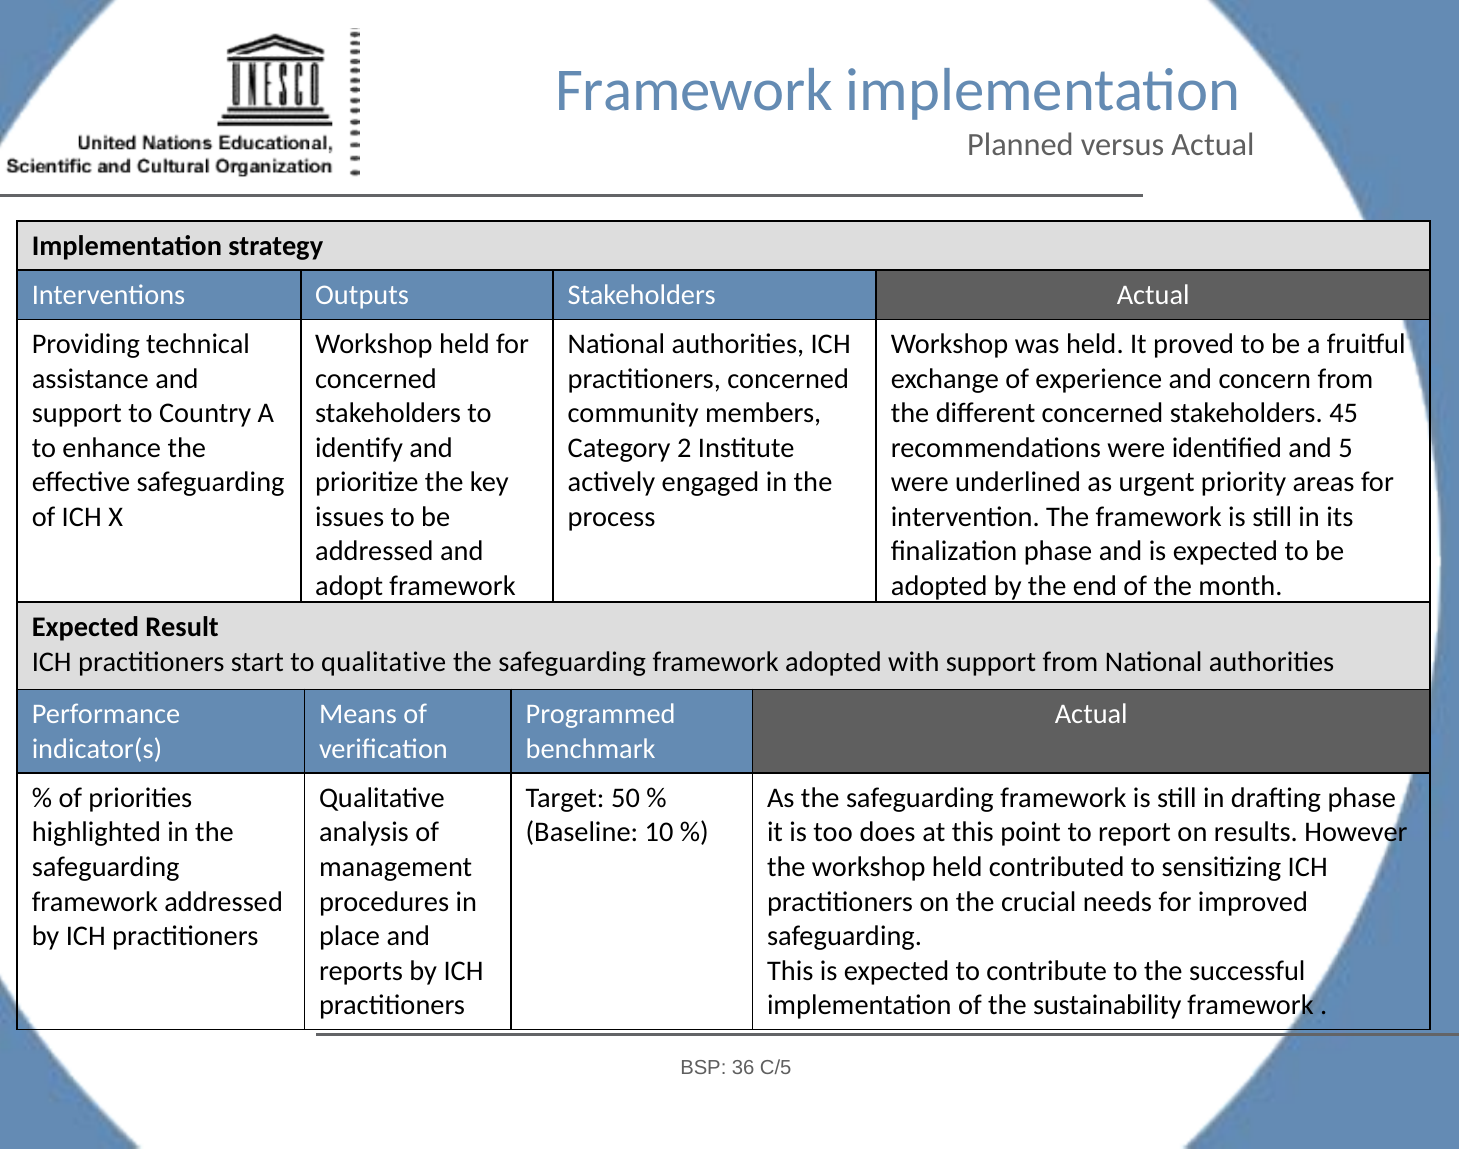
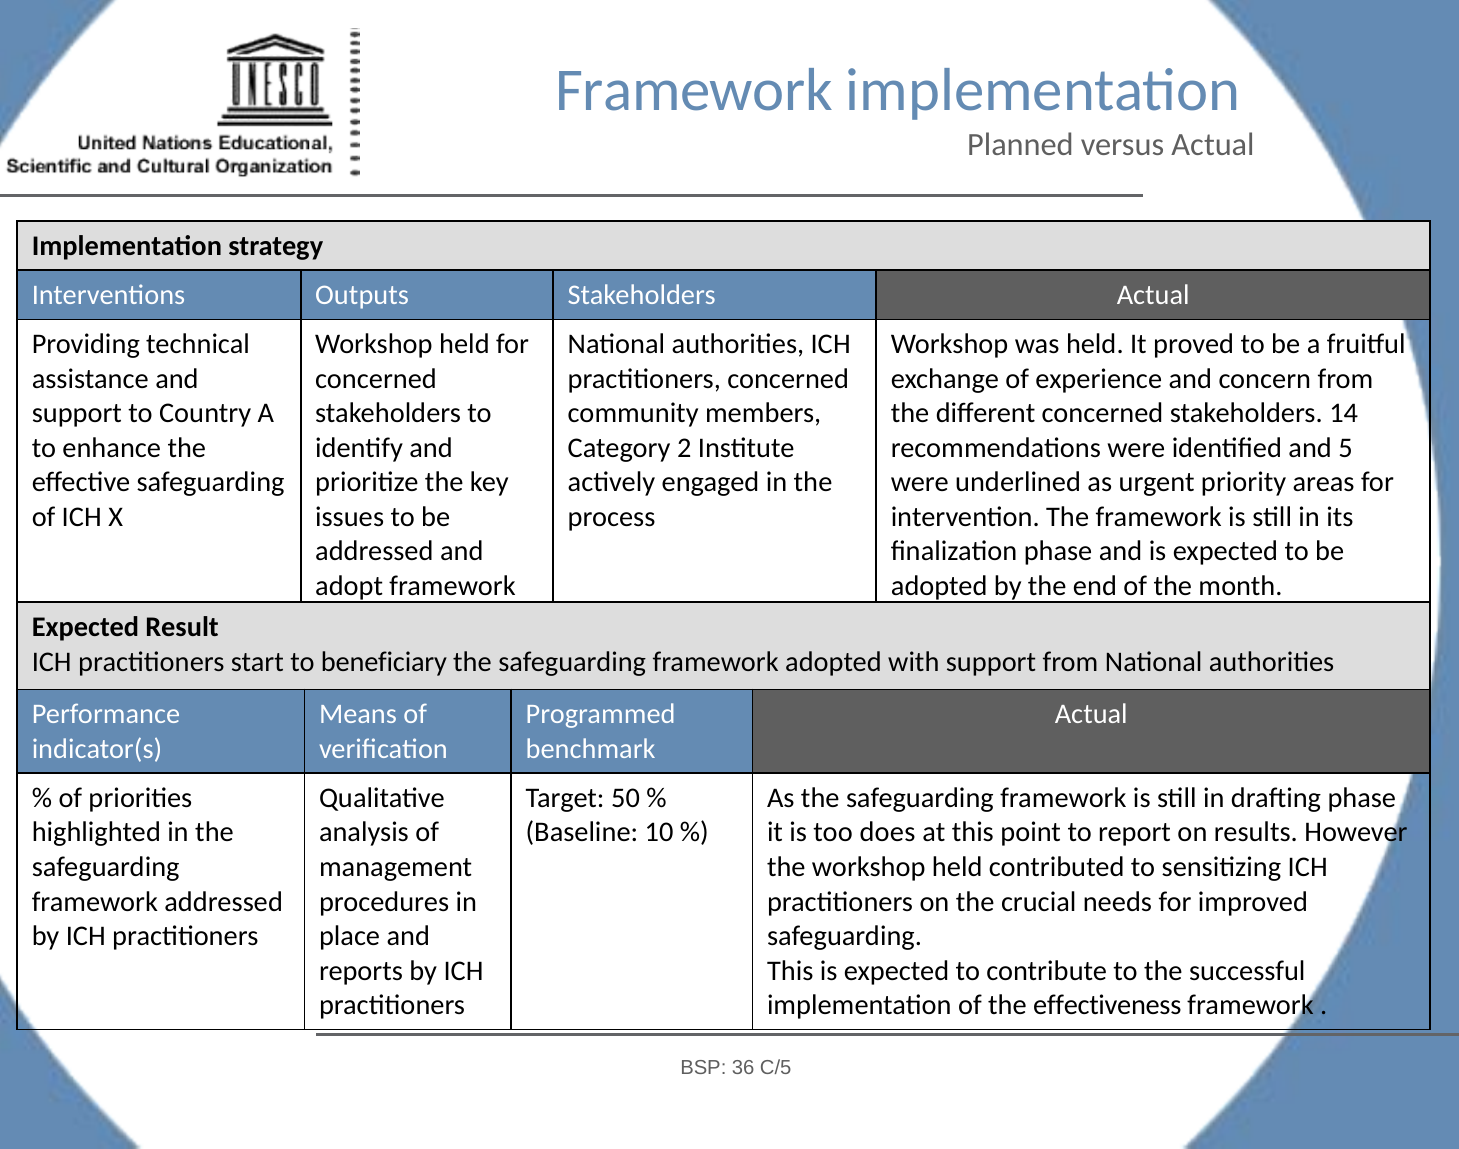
45: 45 -> 14 (1344, 413)
to qualitative: qualitative -> beneficiary (384, 662)
sustainability: sustainability -> effectiveness (1107, 1005)
